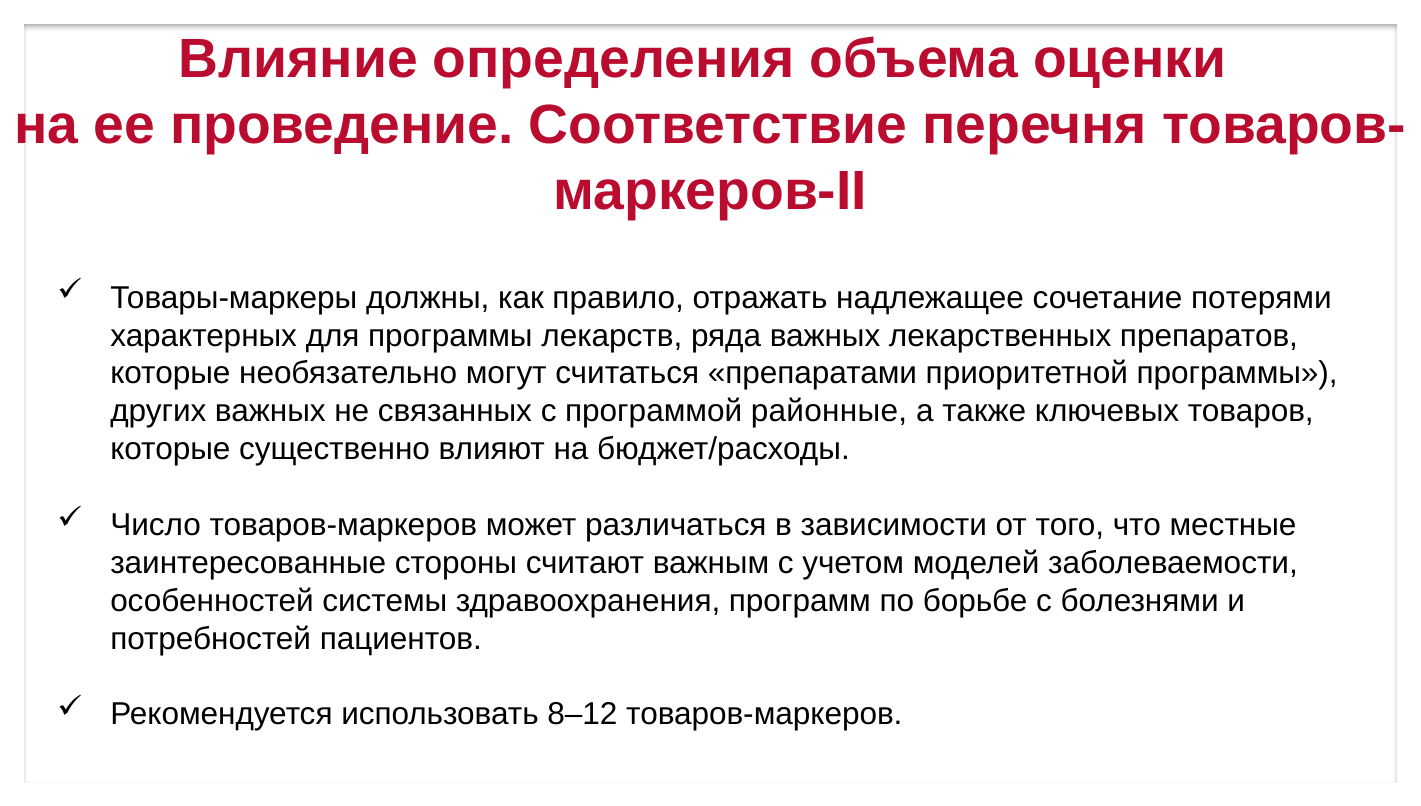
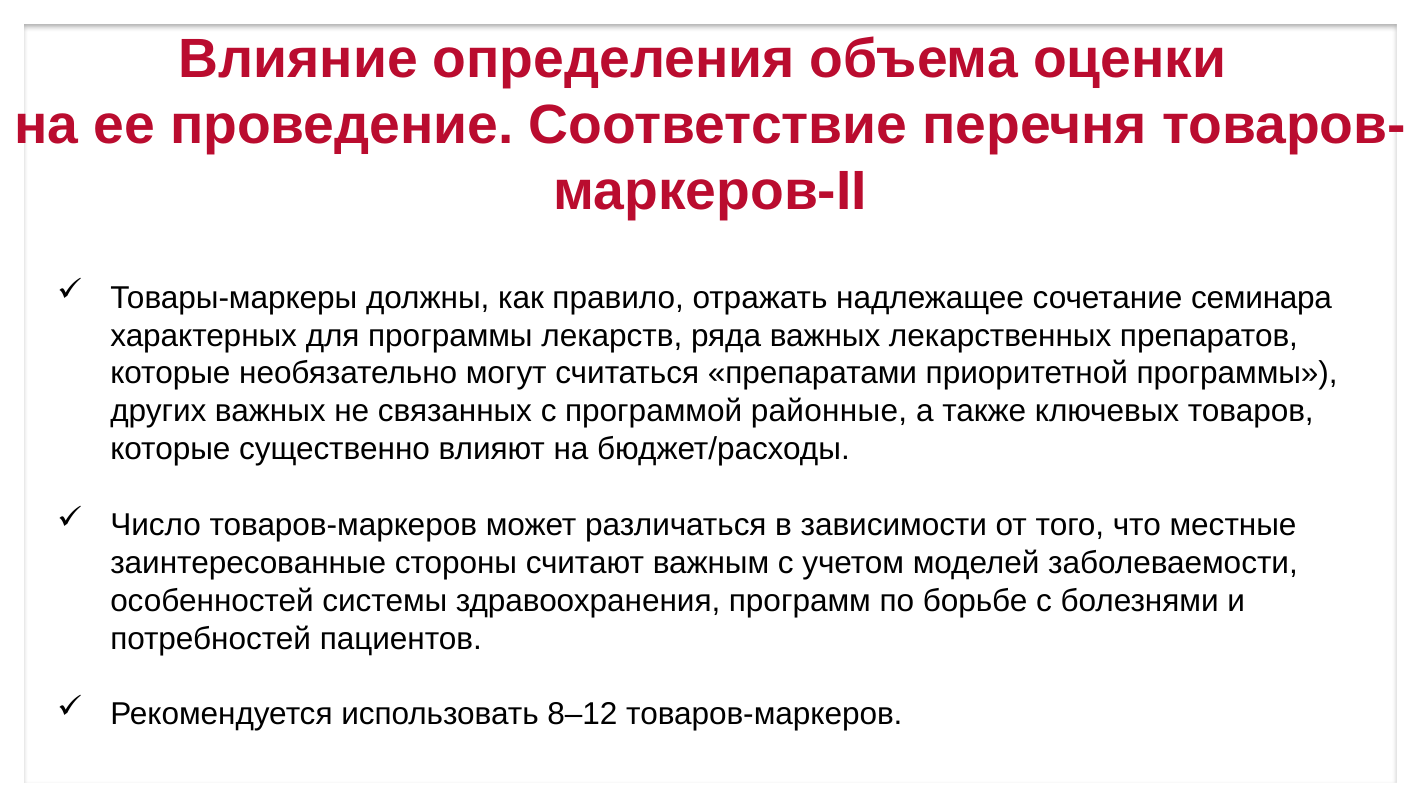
потерями: потерями -> семинара (1262, 298)
